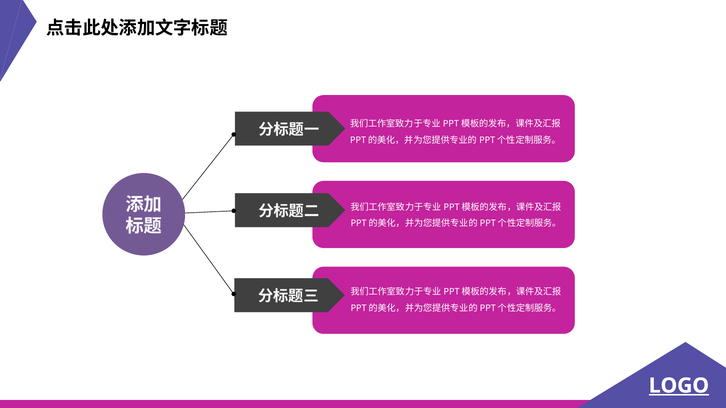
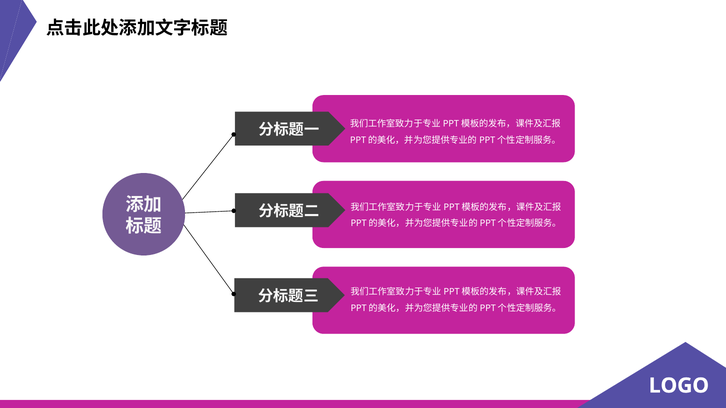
LOGO underline: present -> none (679, 386)
